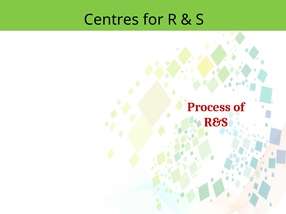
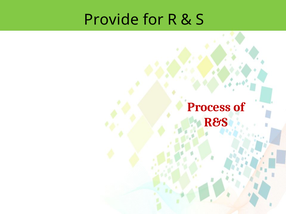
Centres: Centres -> Provide (111, 20)
